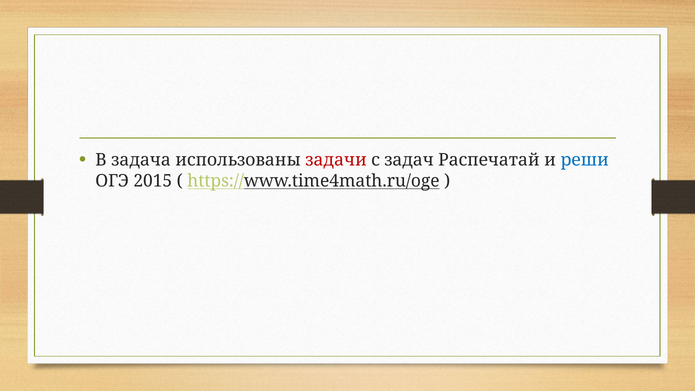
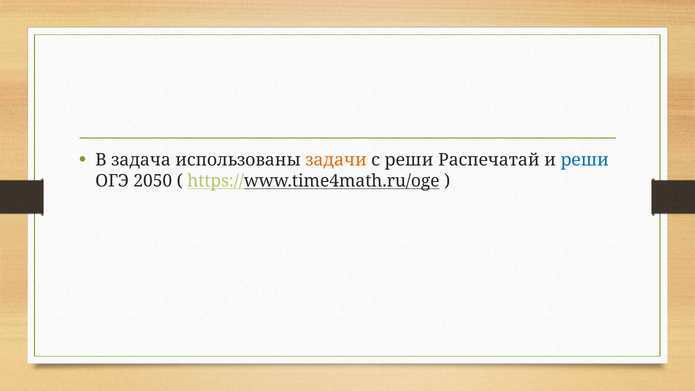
задачи colour: red -> orange (336, 160)
с задач: задач -> реши (409, 160)
2015: 2015 -> 2050 (153, 181)
